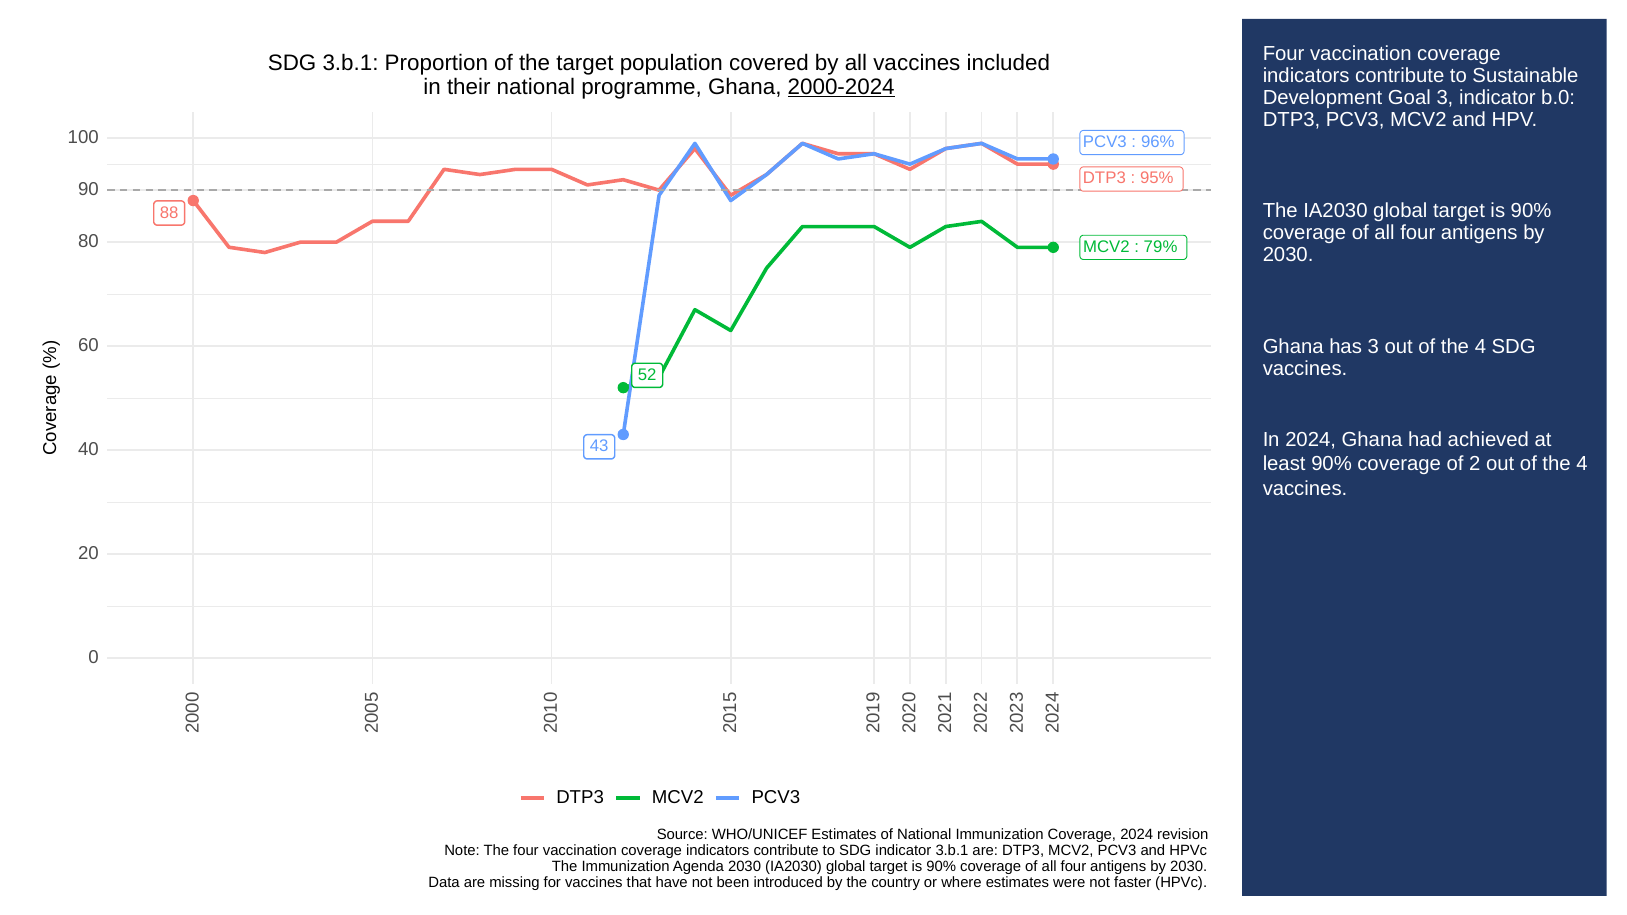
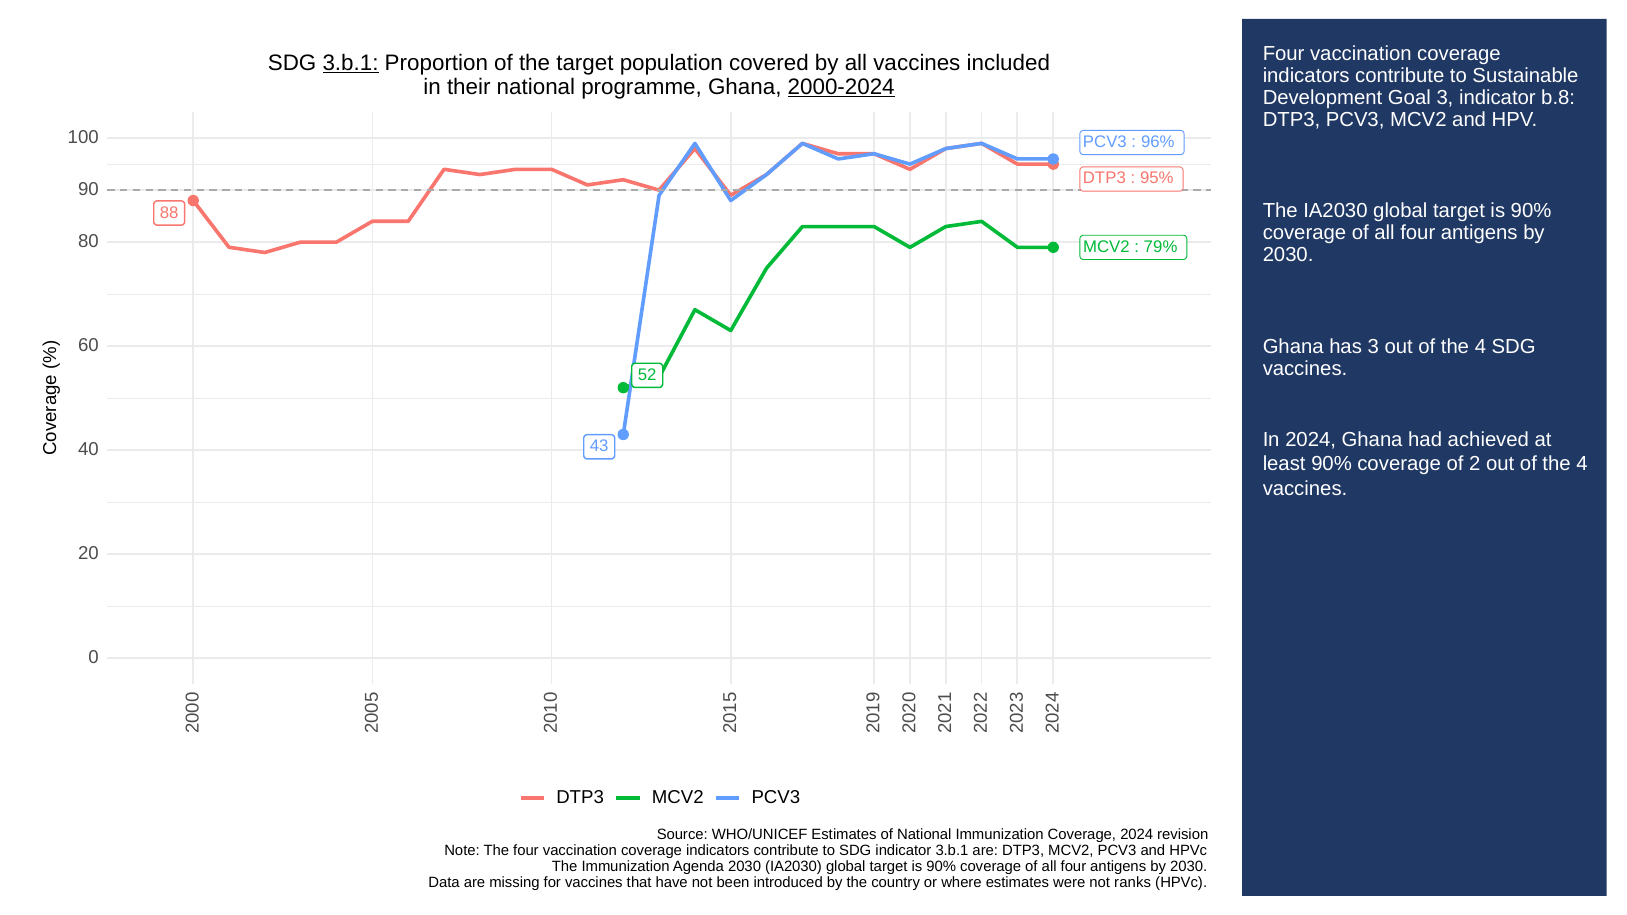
3.b.1 underline: none -> present (351, 63)
b.0: b.0 -> b.8 (1558, 97)
faster: faster -> ranks (1133, 883)
